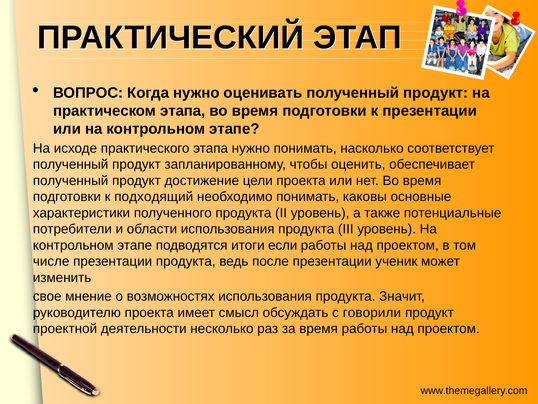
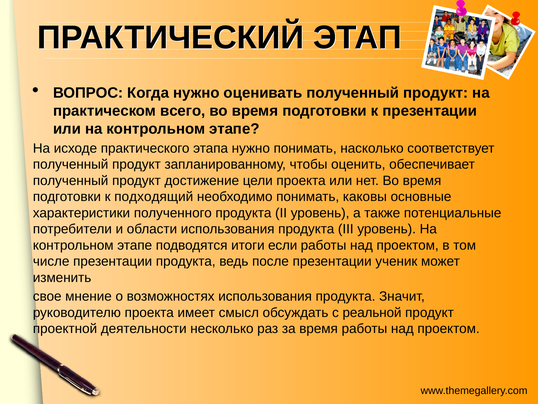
практическом этапа: этапа -> всего (183, 111)
говорили: говорили -> реальной (372, 312)
